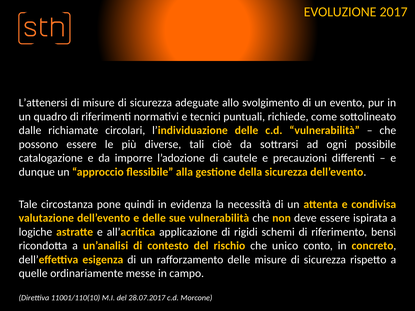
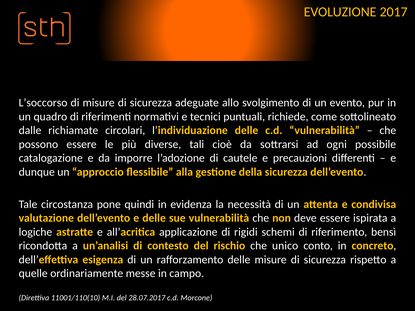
L’attenersi: L’attenersi -> L’soccorso (43, 103)
